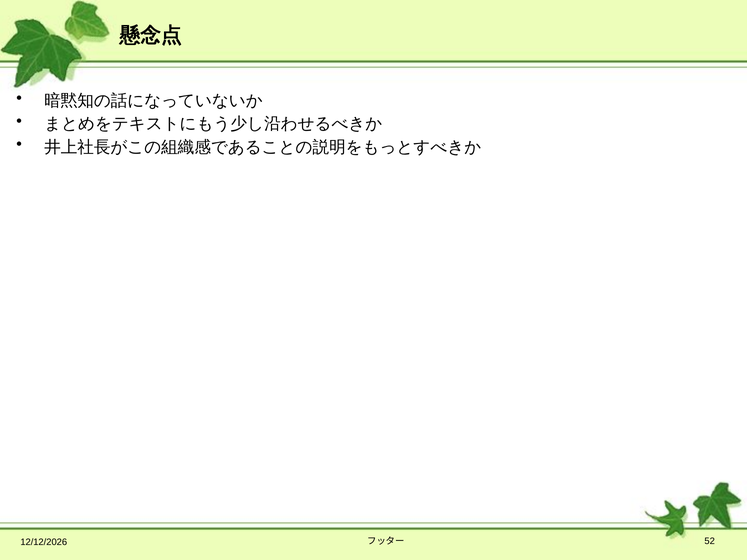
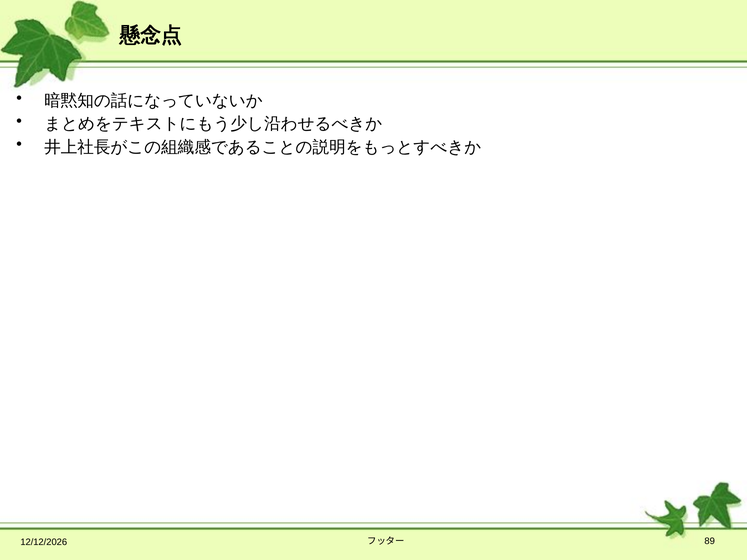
52: 52 -> 89 (710, 542)
